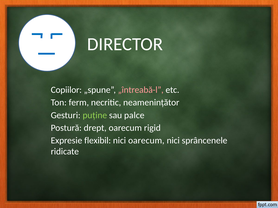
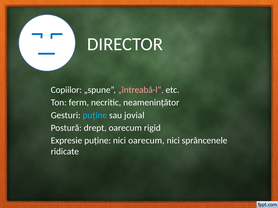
puține colour: light green -> light blue (95, 115)
palce: palce -> jovial (134, 115)
Expresie flexibil: flexibil -> puține (98, 141)
